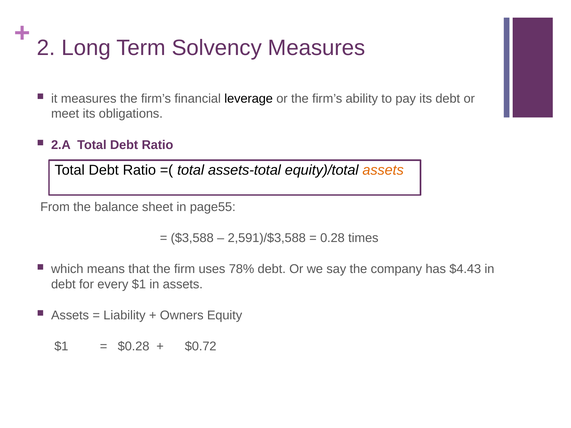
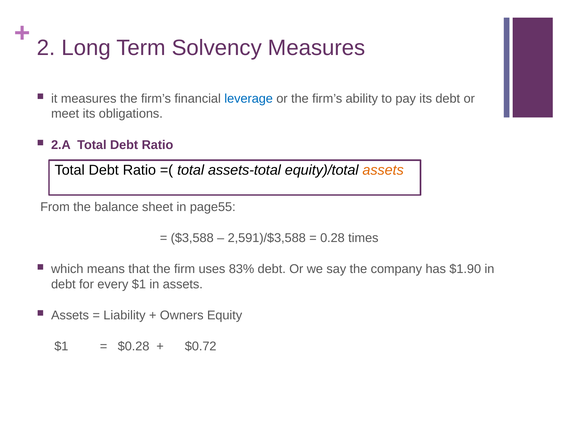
leverage colour: black -> blue (249, 99)
78%: 78% -> 83% (242, 269)
$4.43: $4.43 -> $1.90 (465, 269)
